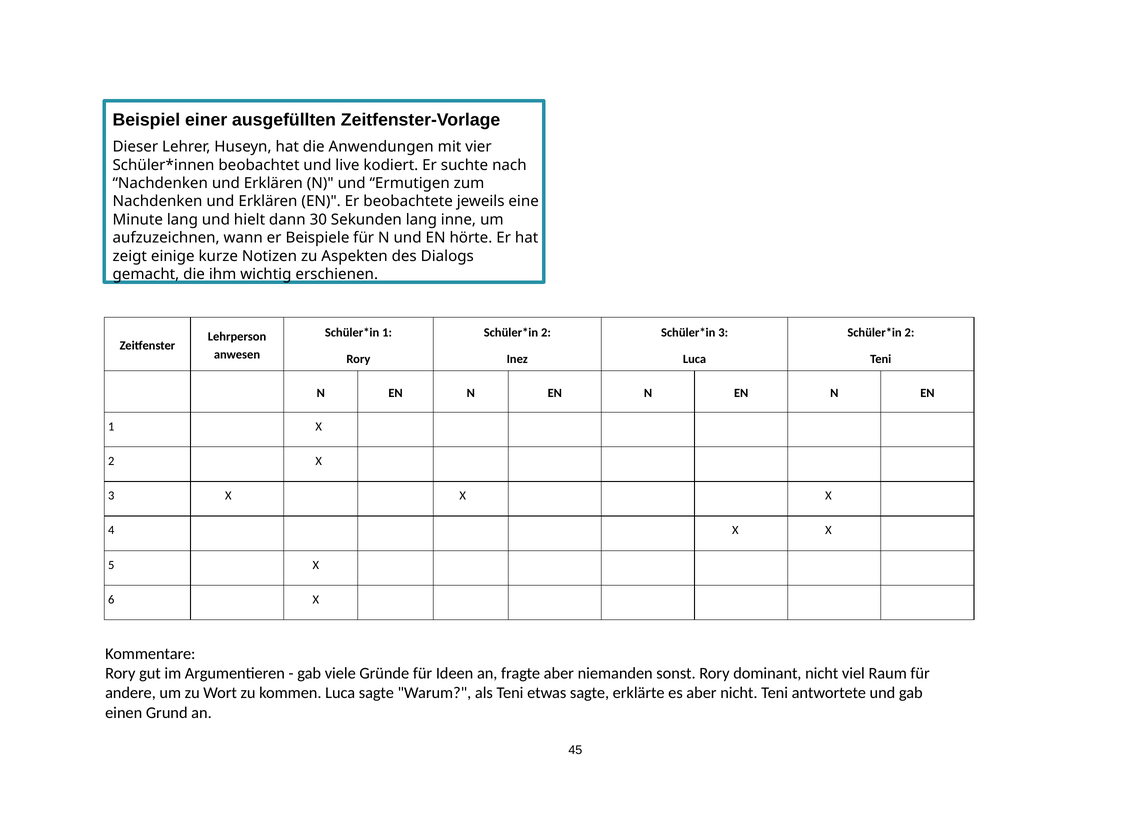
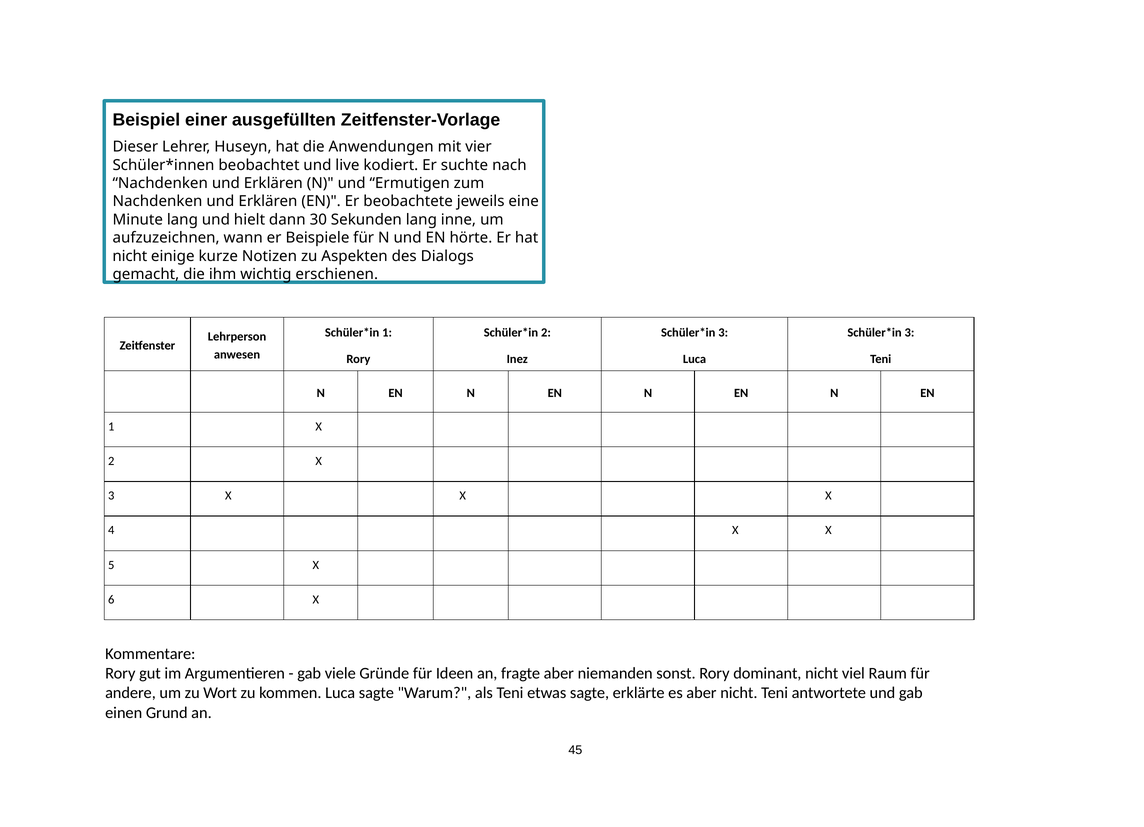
zeigt: zeigt -> nicht (130, 256)
2: 2 -> 3 (909, 332)
